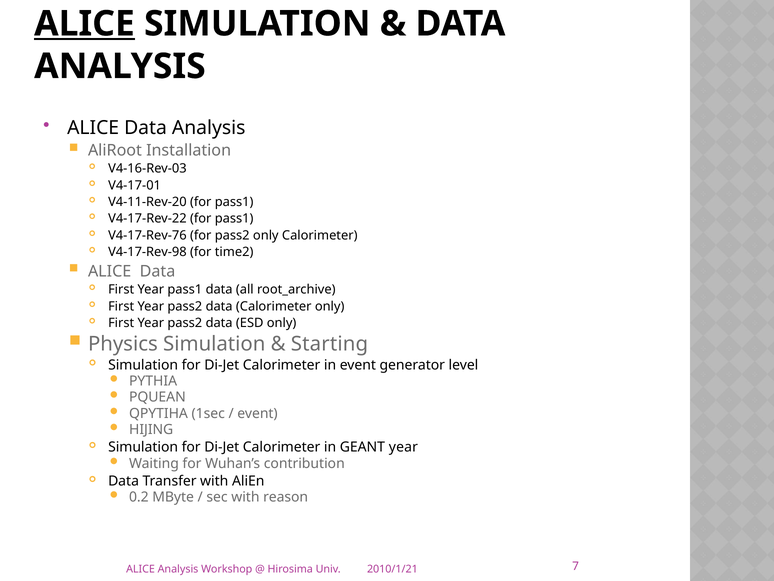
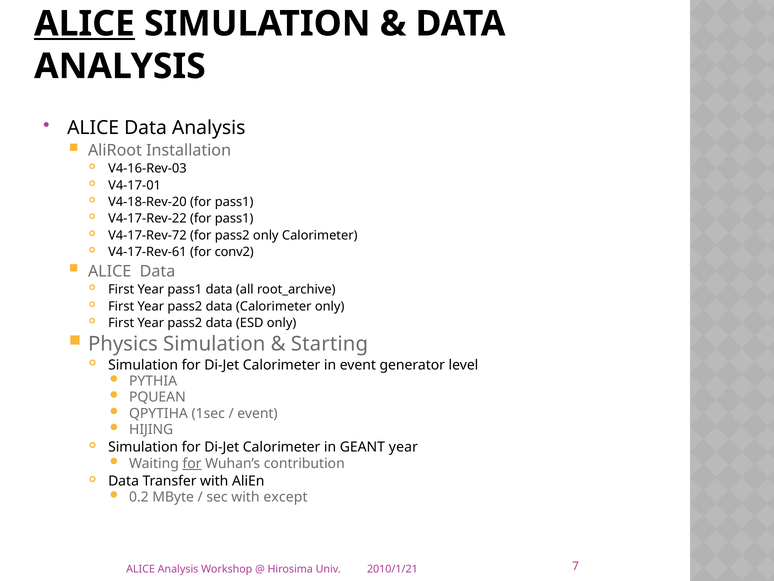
V4-11-Rev-20: V4-11-Rev-20 -> V4-18-Rev-20 (147, 202)
V4-17-Rev-76: V4-17-Rev-76 -> V4-17-Rev-72 (147, 235)
V4-17-Rev-98: V4-17-Rev-98 -> V4-17-Rev-61 (147, 252)
time2: time2 -> conv2 (234, 252)
for underline: none -> present (192, 463)
reason: reason -> except (286, 497)
